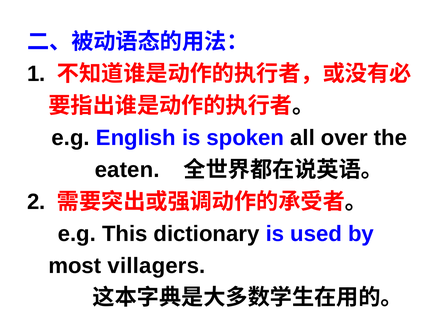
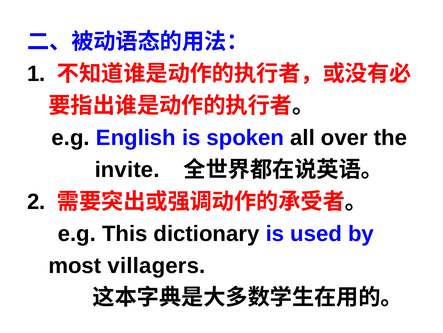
eaten: eaten -> invite (127, 169)
